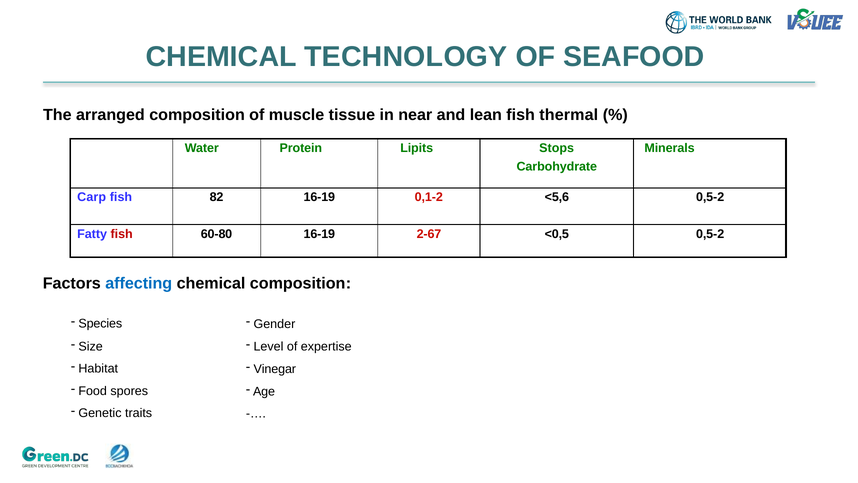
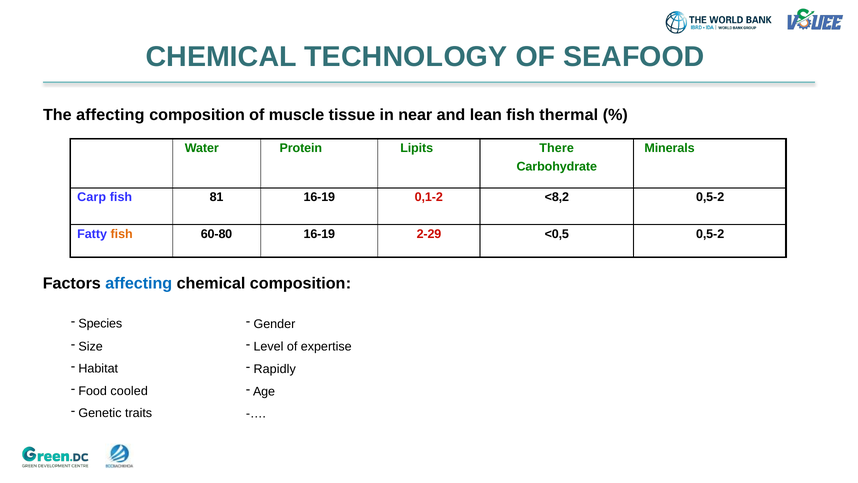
The arranged: arranged -> affecting (110, 115)
Stops: Stops -> There (557, 148)
82: 82 -> 81 (217, 197)
<5,6: <5,6 -> <8,2 (557, 197)
fish colour: red -> orange (122, 234)
2-67: 2-67 -> 2-29 (429, 234)
Vinegar: Vinegar -> Rapidly (275, 369)
spores: spores -> cooled (129, 391)
